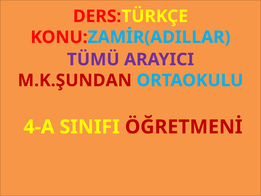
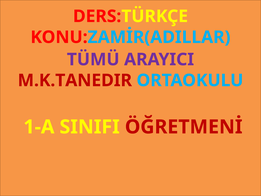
M.K.ŞUNDAN: M.K.ŞUNDAN -> M.K.TANEDIR (75, 80)
4-A: 4-A -> 1-A (39, 127)
